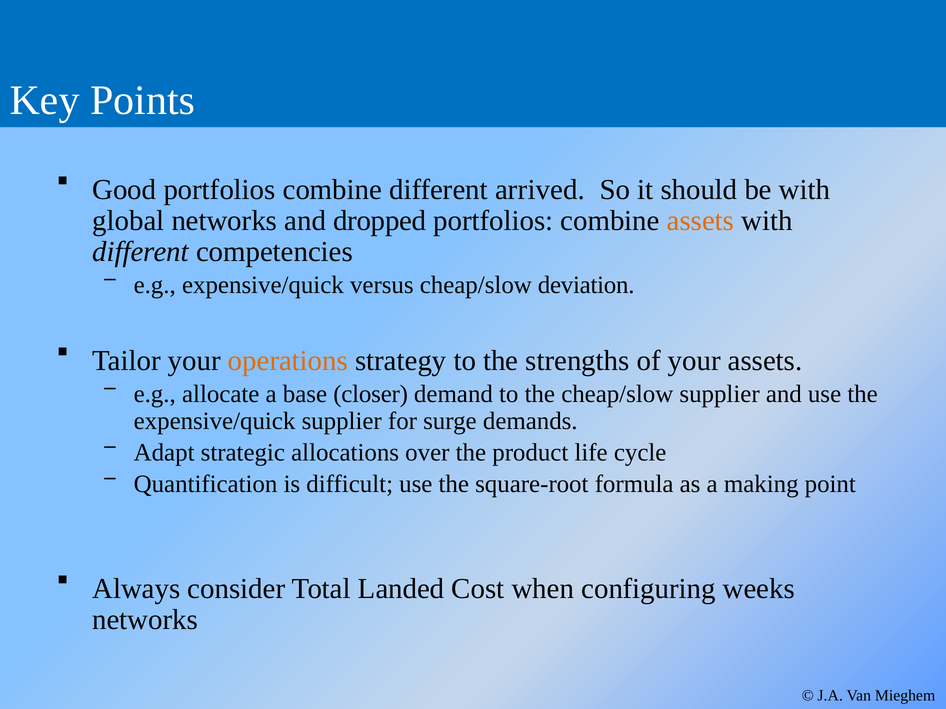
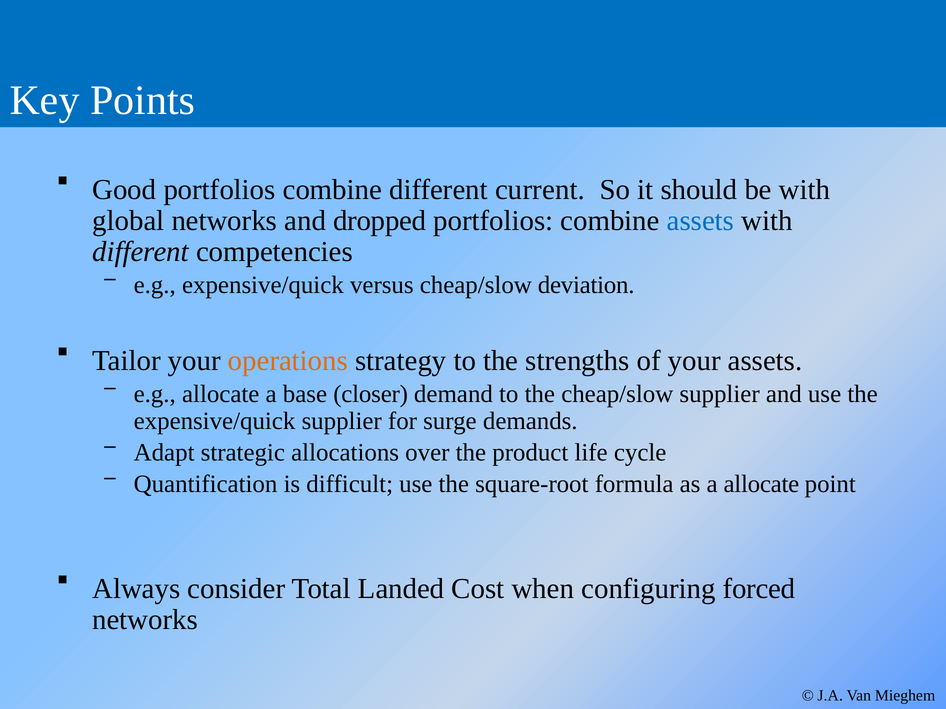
arrived: arrived -> current (540, 190)
assets colour: orange -> blue (701, 221)
a making: making -> allocate (761, 485)
weeks: weeks -> forced (759, 589)
